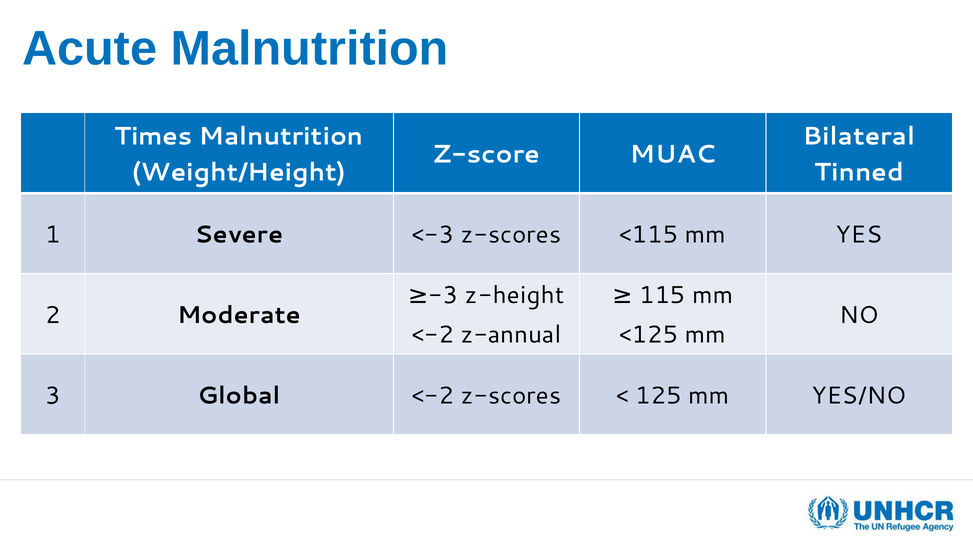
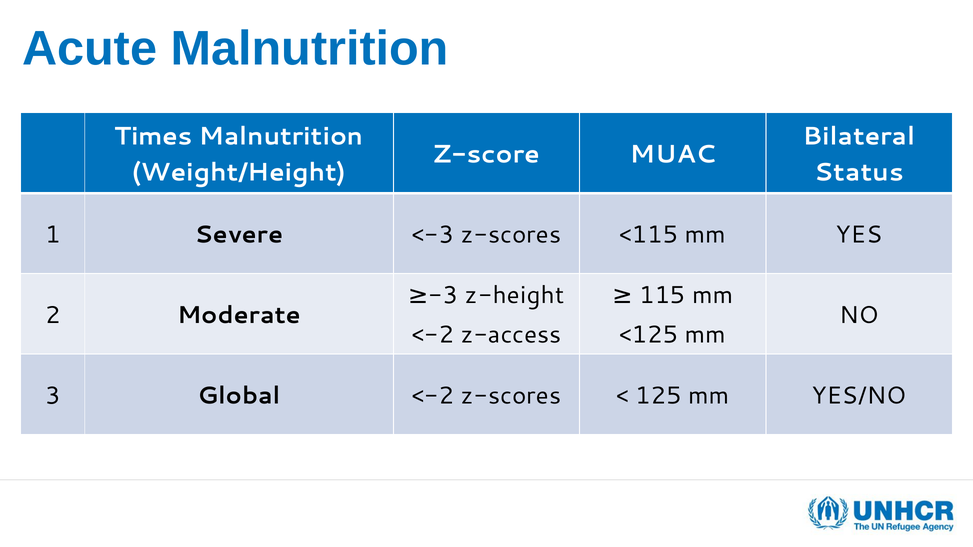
Tinned: Tinned -> Status (859, 172)
z-annual: z-annual -> z-access (511, 335)
